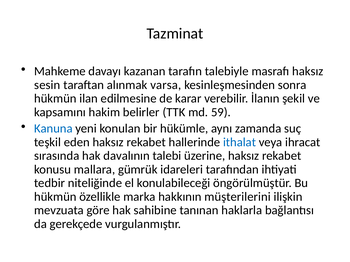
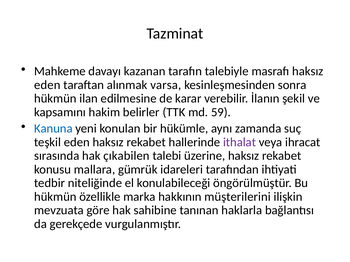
sesin: sesin -> eden (47, 85)
ithalat colour: blue -> purple (240, 142)
davalının: davalının -> çıkabilen (127, 156)
